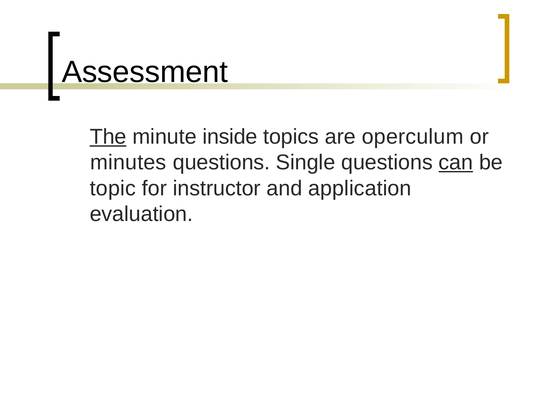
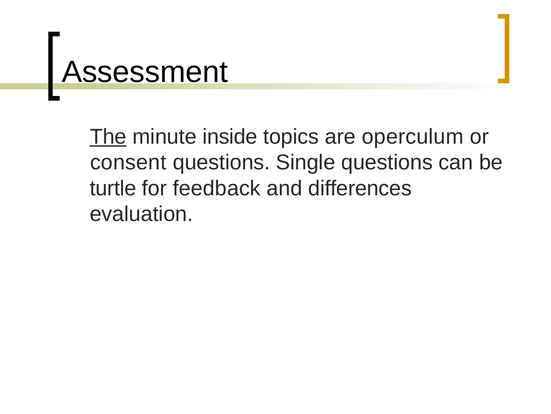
minutes: minutes -> consent (128, 162)
can underline: present -> none (456, 162)
topic: topic -> turtle (113, 188)
instructor: instructor -> feedback (217, 188)
application: application -> differences (360, 188)
